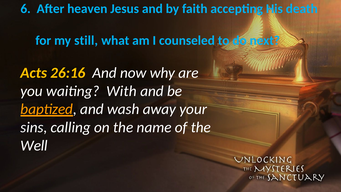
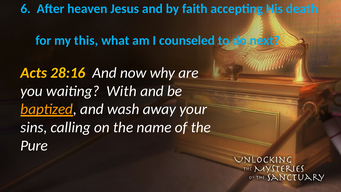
still: still -> this (86, 41)
26:16: 26:16 -> 28:16 (68, 73)
Well: Well -> Pure (34, 145)
